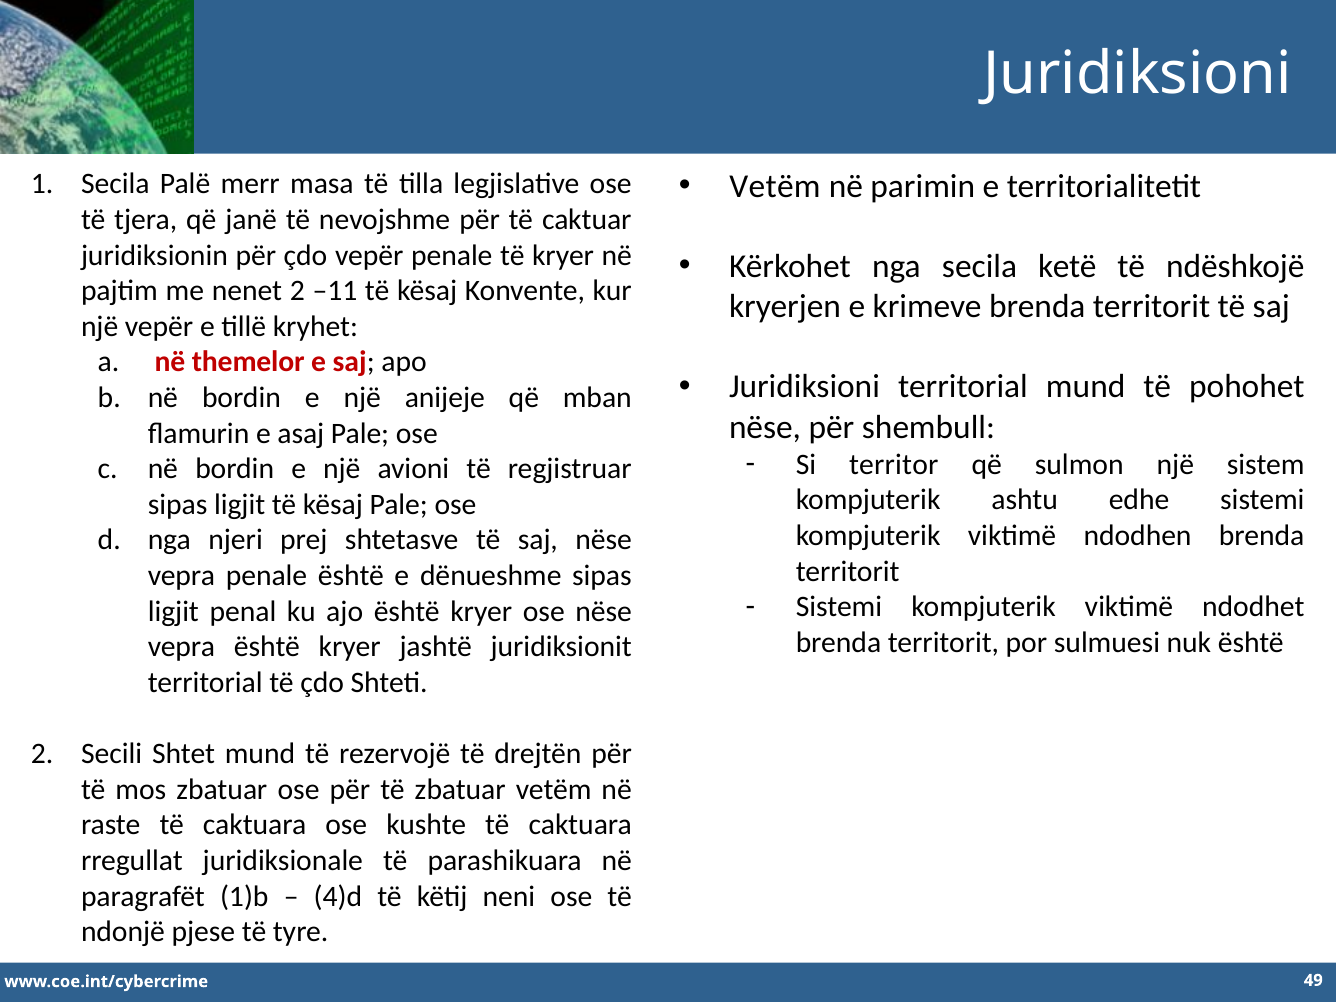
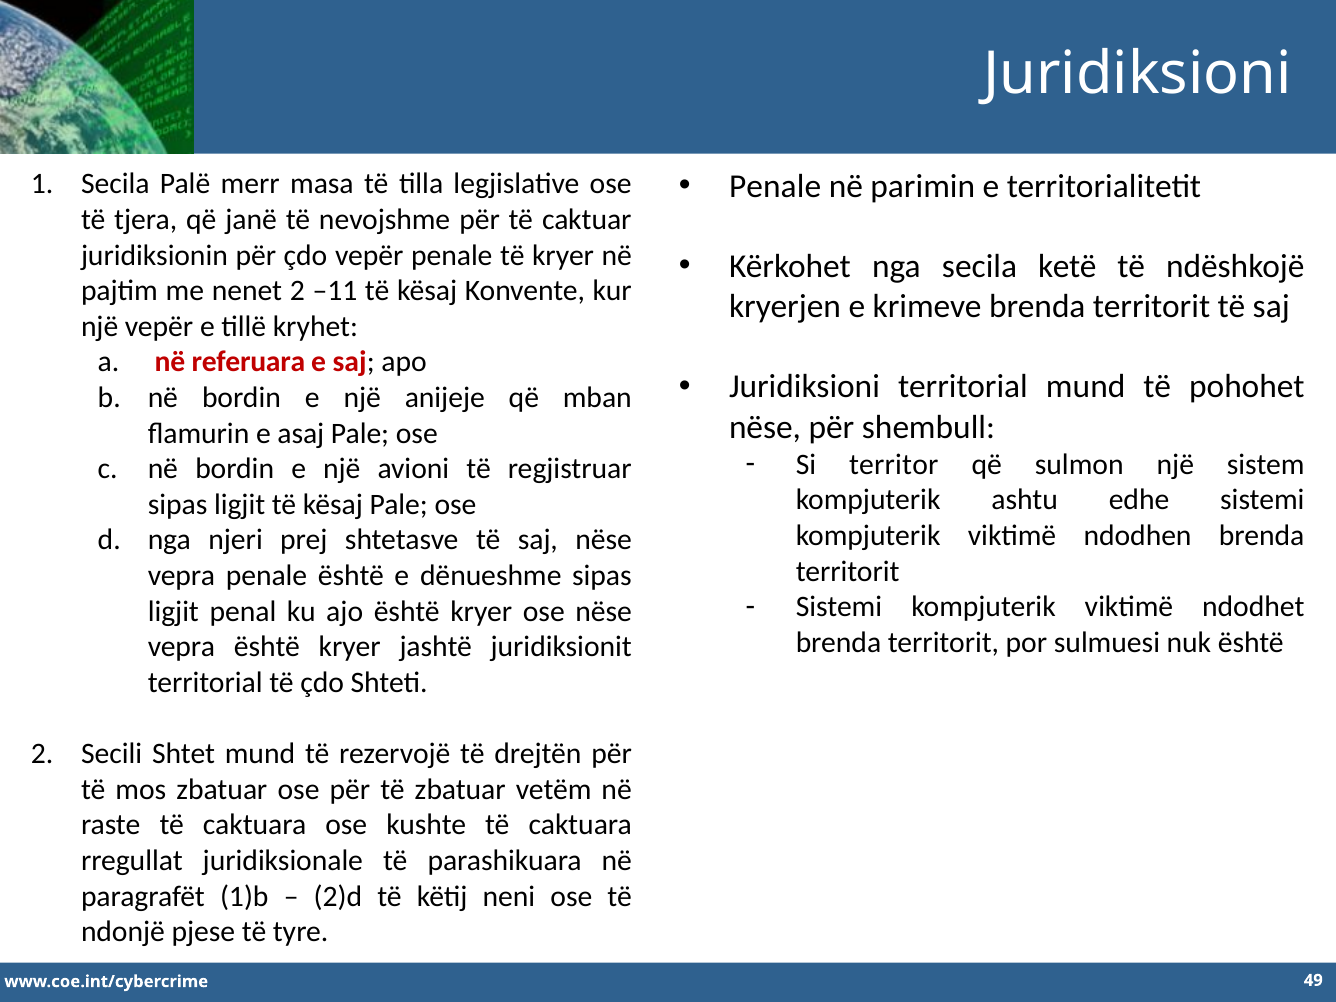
Vetëm: Vetëm -> Penale (775, 187)
themelor: themelor -> referuara (248, 362)
4)d: 4)d -> 2)d (338, 896)
